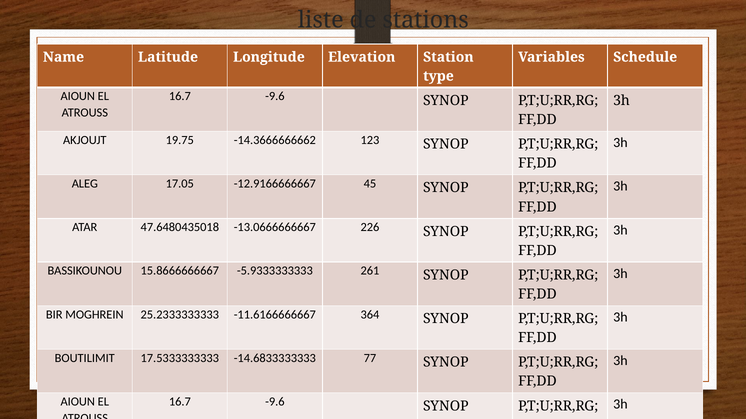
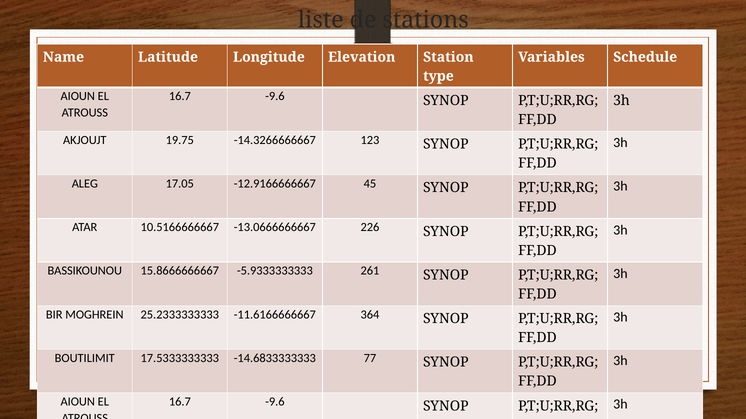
-14.3666666662: -14.3666666662 -> -14.3266666667 (275, 140)
47.6480435018: 47.6480435018 -> 10.5166666667 (180, 228)
